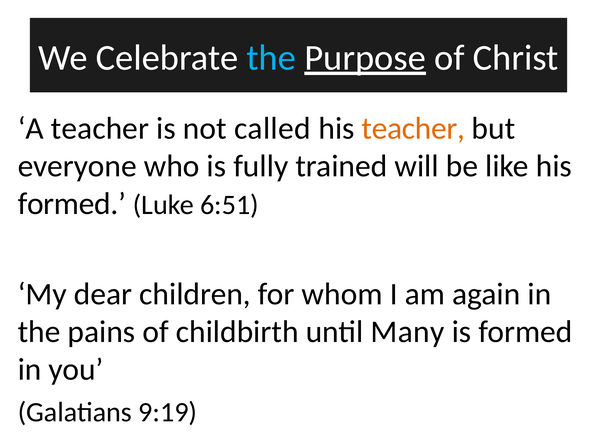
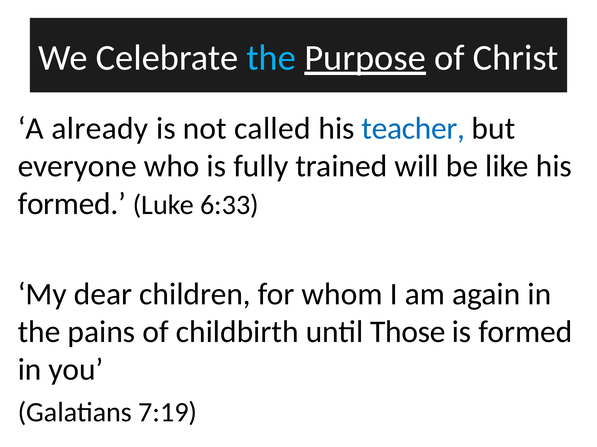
A teacher: teacher -> already (100, 129)
teacher colour: orange -> blue (413, 129)
6:51: 6:51 -> 6:33 (229, 205)
Many: Many -> Those (408, 332)
9:19: 9:19 -> 7:19 (168, 413)
